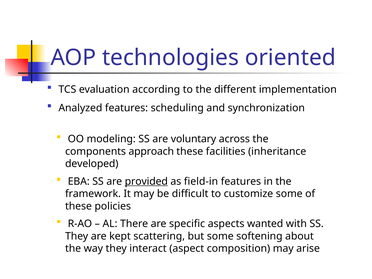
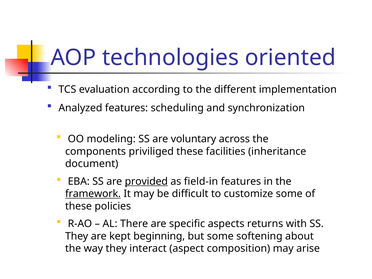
approach: approach -> priviliged (151, 151)
developed: developed -> document (92, 164)
framework underline: none -> present (93, 194)
wanted: wanted -> returns (265, 224)
scattering: scattering -> beginning (159, 236)
